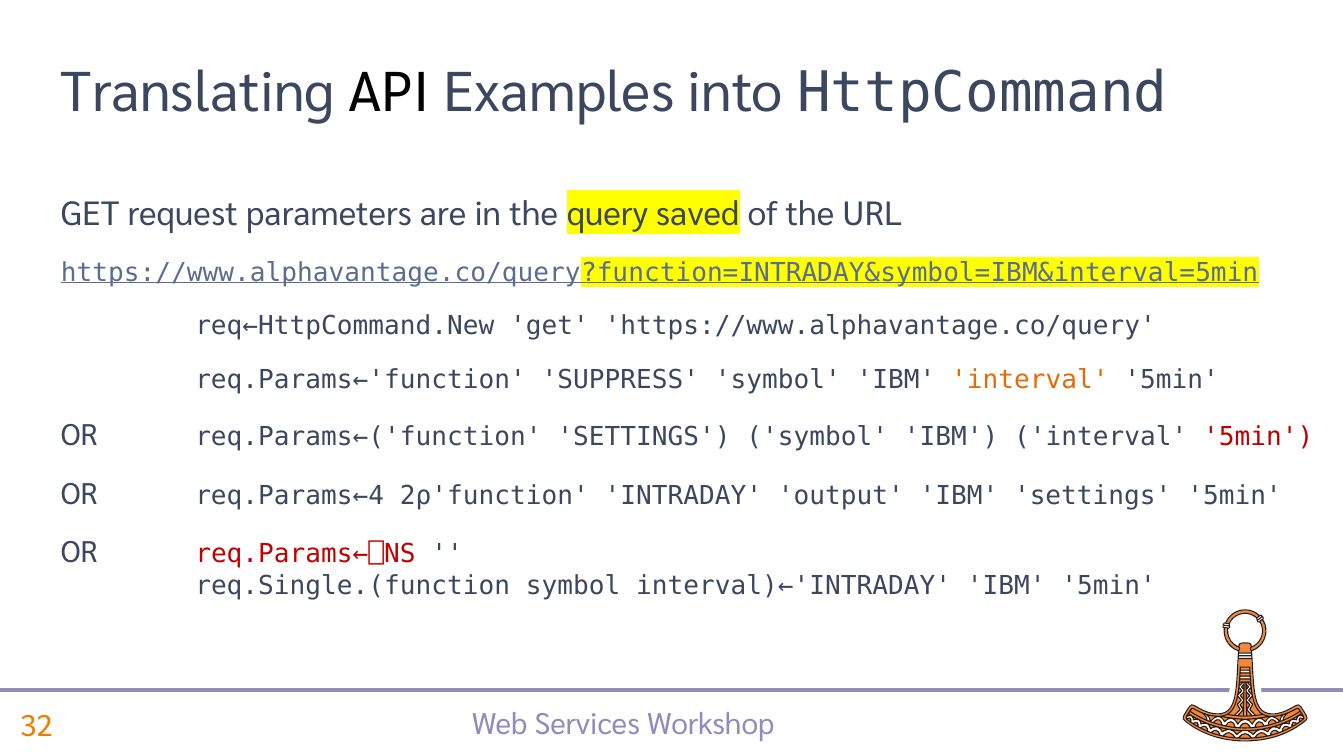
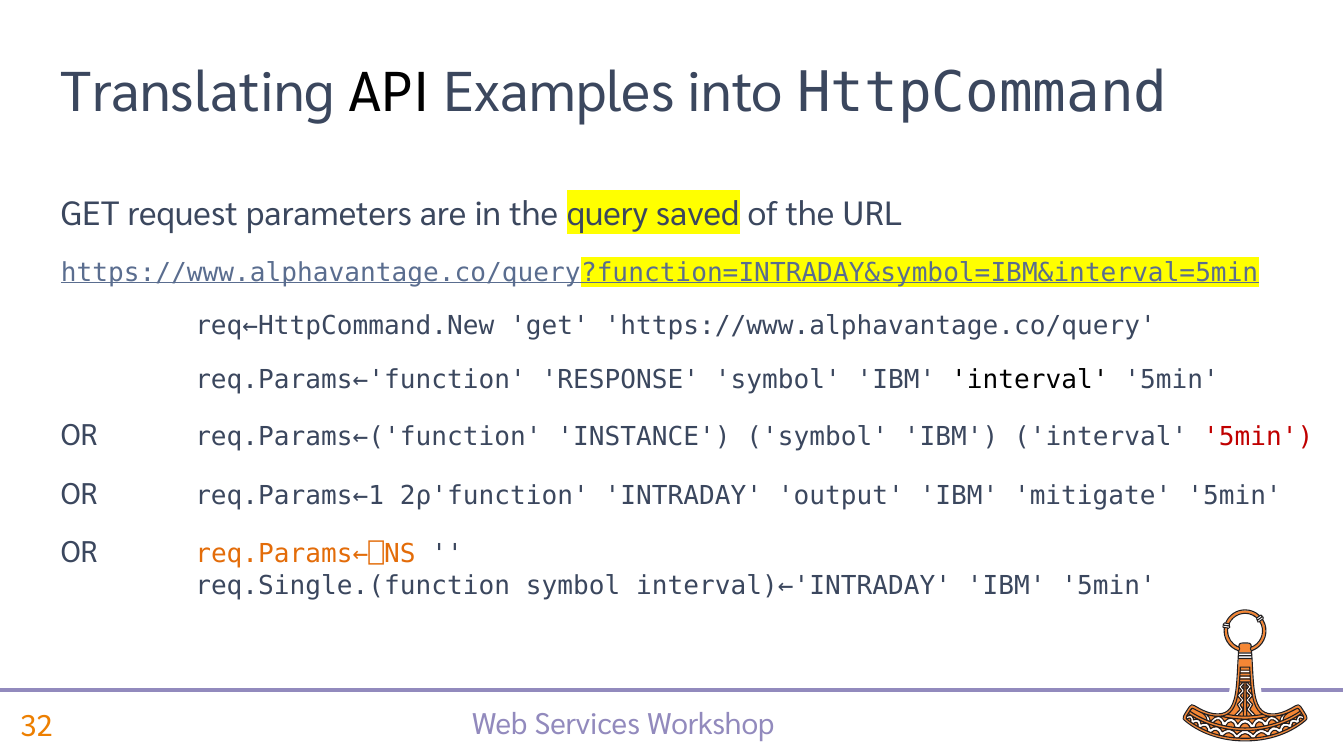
SUPPRESS: SUPPRESS -> RESPONSE (620, 380)
interval colour: orange -> black (1030, 380)
req.Params←('function SETTINGS: SETTINGS -> INSTANCE (644, 438)
req.Params←4: req.Params←4 -> req.Params←1 (290, 496)
IBM settings: settings -> mitigate (1093, 496)
req.Params←⎕NS colour: red -> orange (305, 554)
